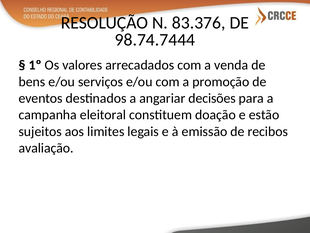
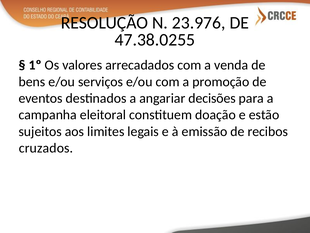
83.376: 83.376 -> 23.976 (199, 23)
98.74.7444: 98.74.7444 -> 47.38.0255 (155, 40)
avaliação: avaliação -> cruzados (46, 148)
